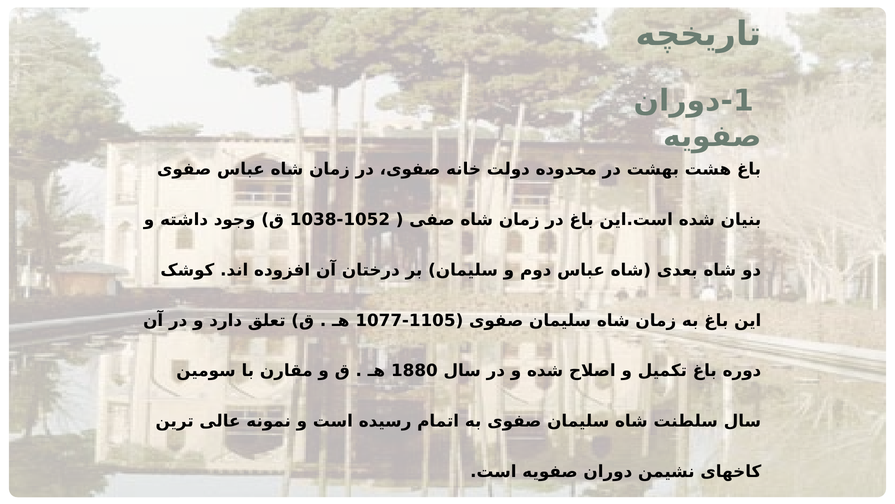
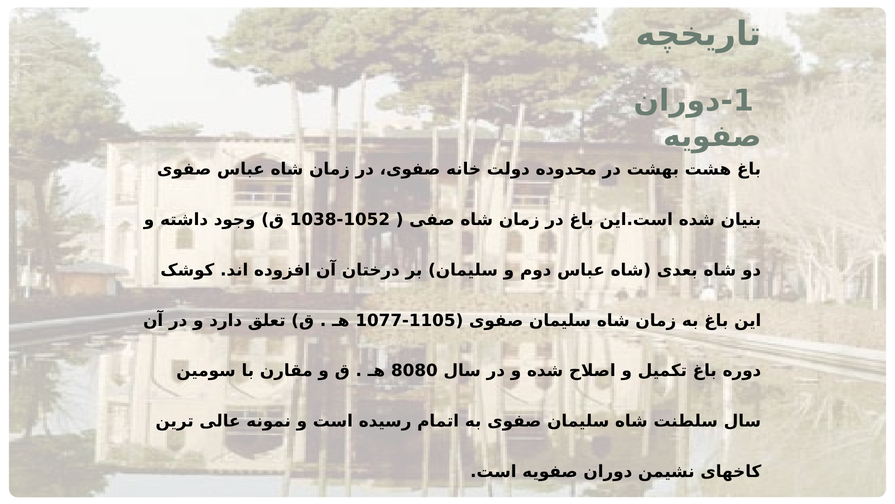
1880: 1880 -> 8080 (414, 371)
